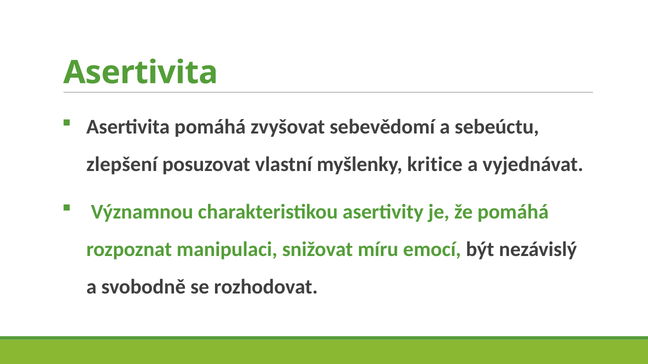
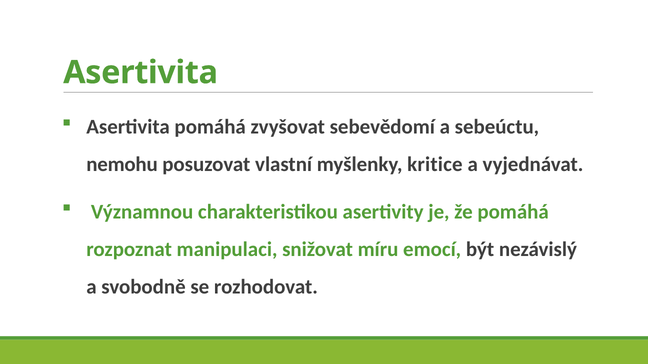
zlepšení: zlepšení -> nemohu (122, 165)
